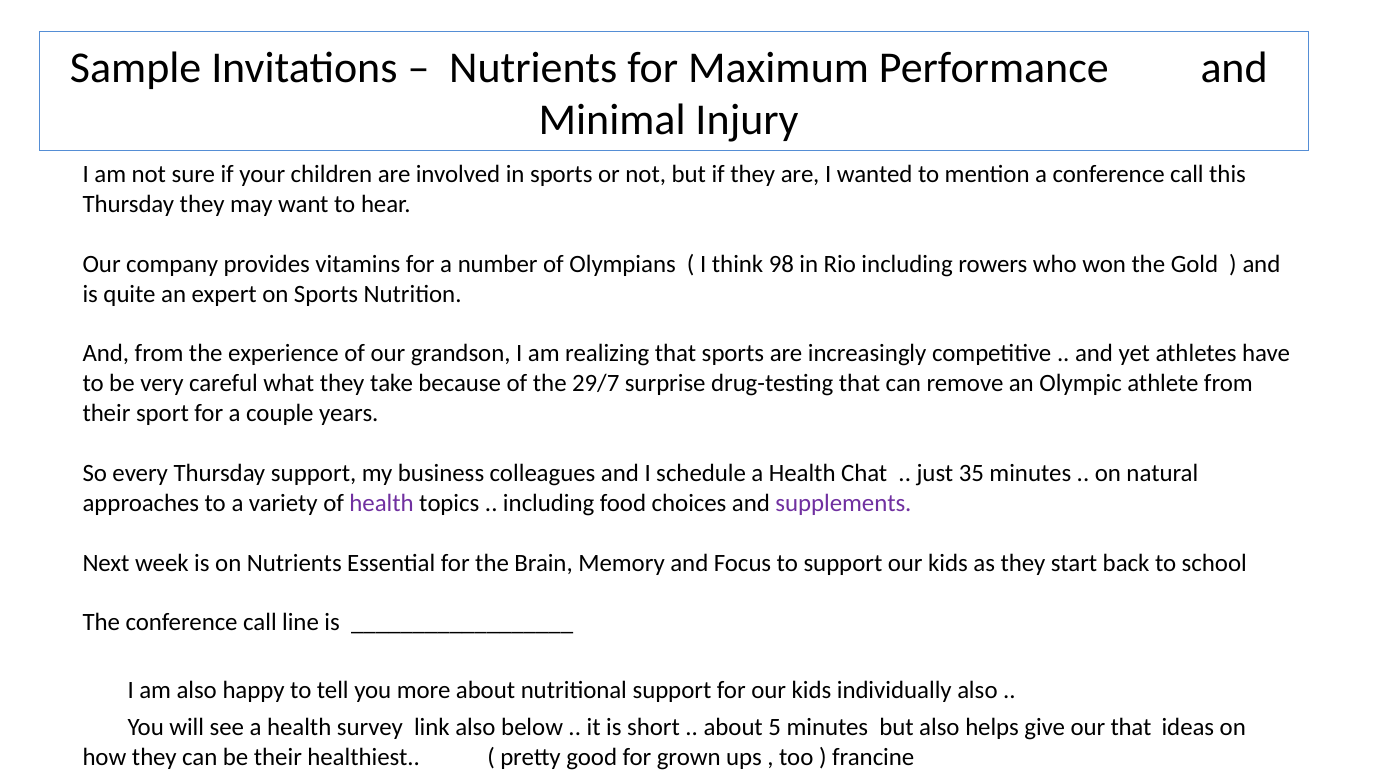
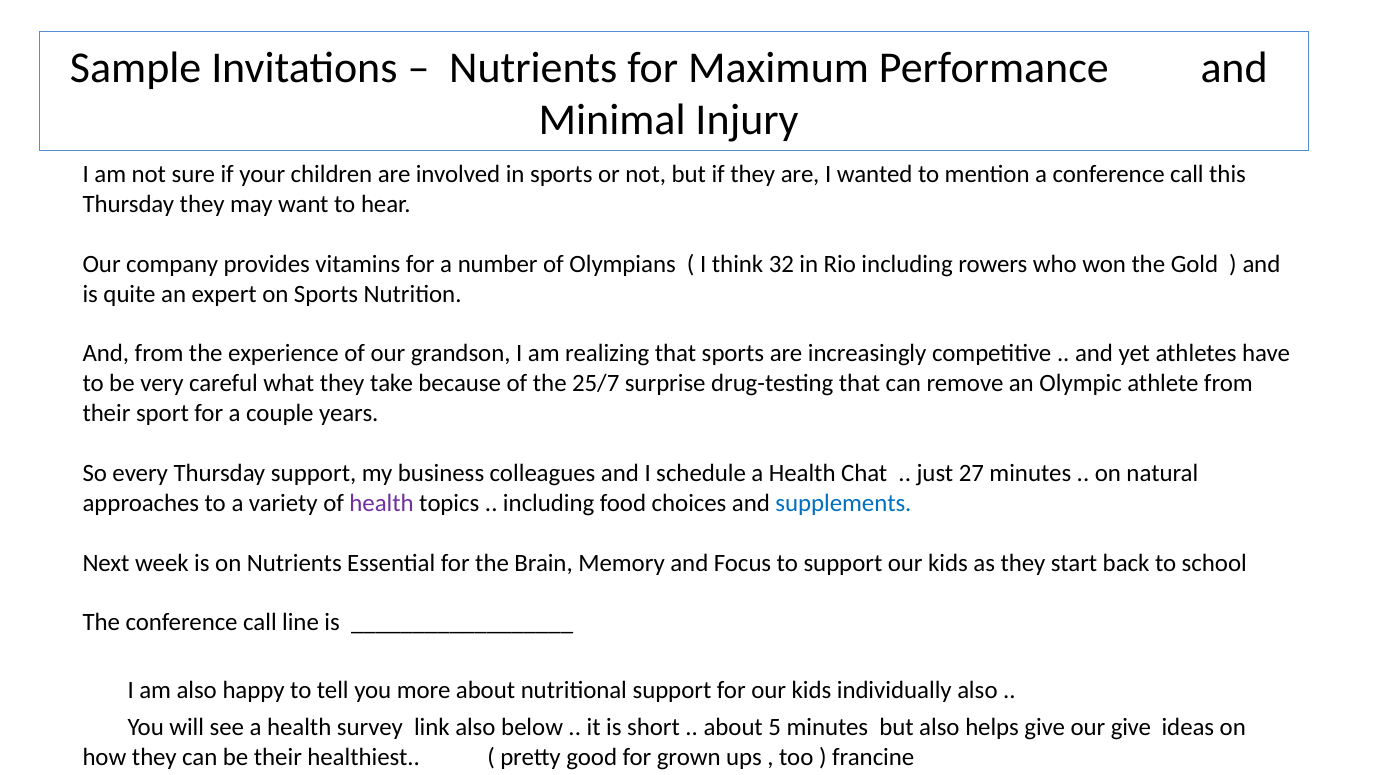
98: 98 -> 32 (781, 264)
29/7: 29/7 -> 25/7 (596, 383)
35: 35 -> 27 (971, 473)
supplements colour: purple -> blue (843, 503)
our that: that -> give (1131, 727)
